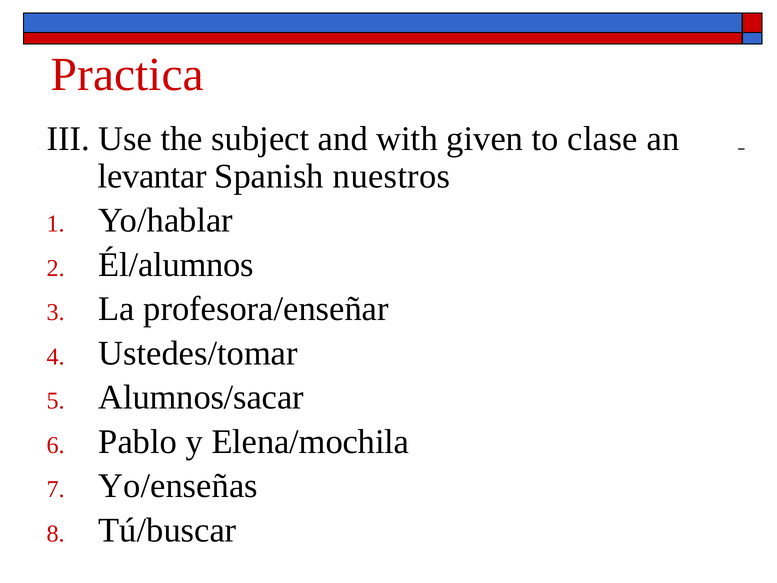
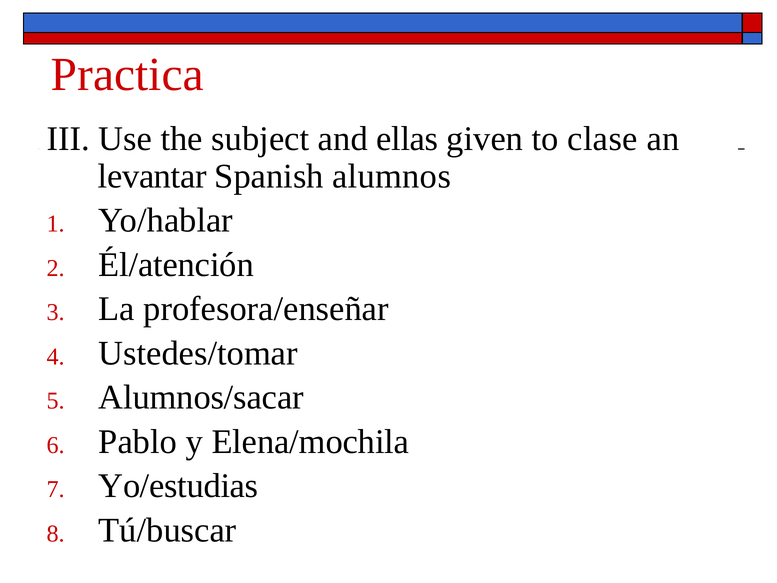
with: with -> ellas (407, 139)
nuestros: nuestros -> alumnos (392, 176)
Él/alumnos: Él/alumnos -> Él/atención (176, 265)
Yo/enseñas: Yo/enseñas -> Yo/estudias (178, 486)
